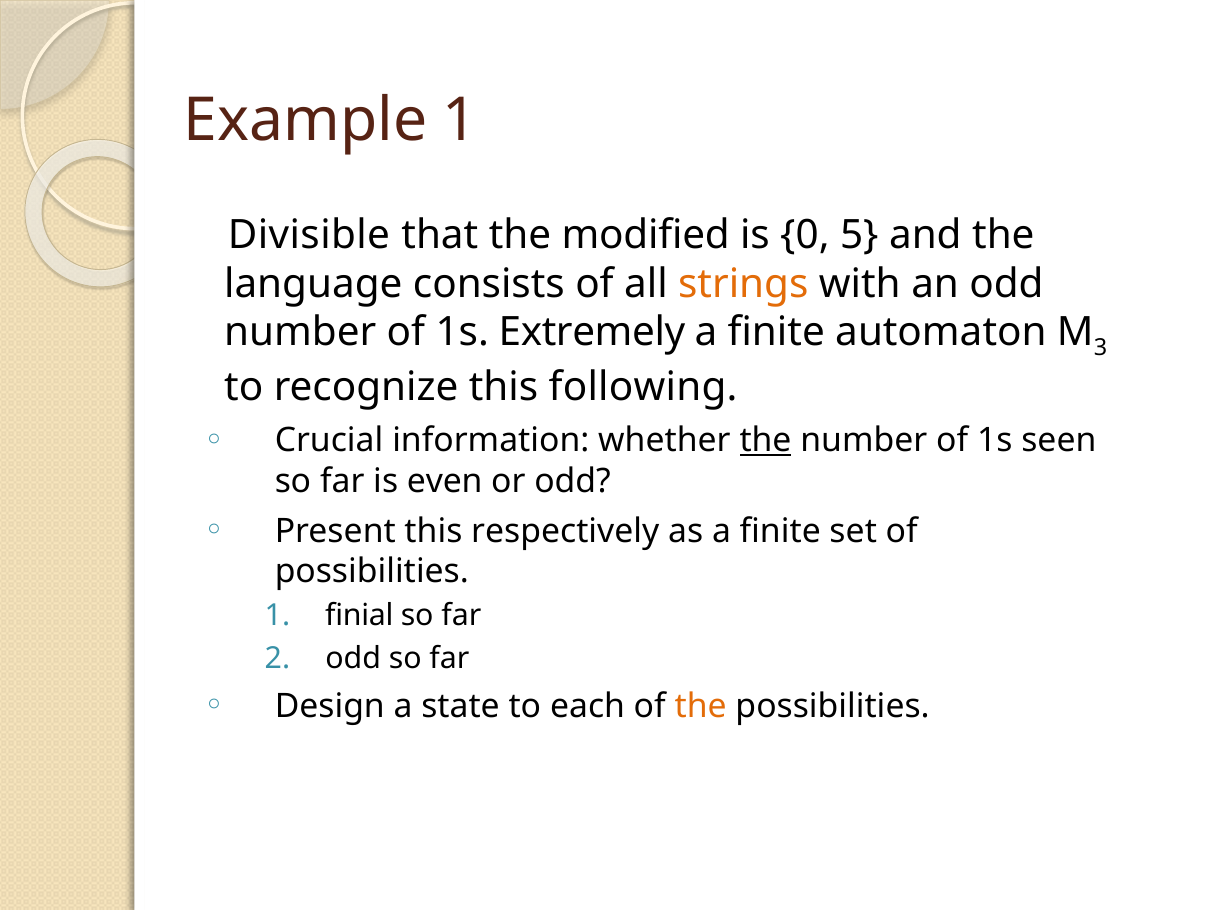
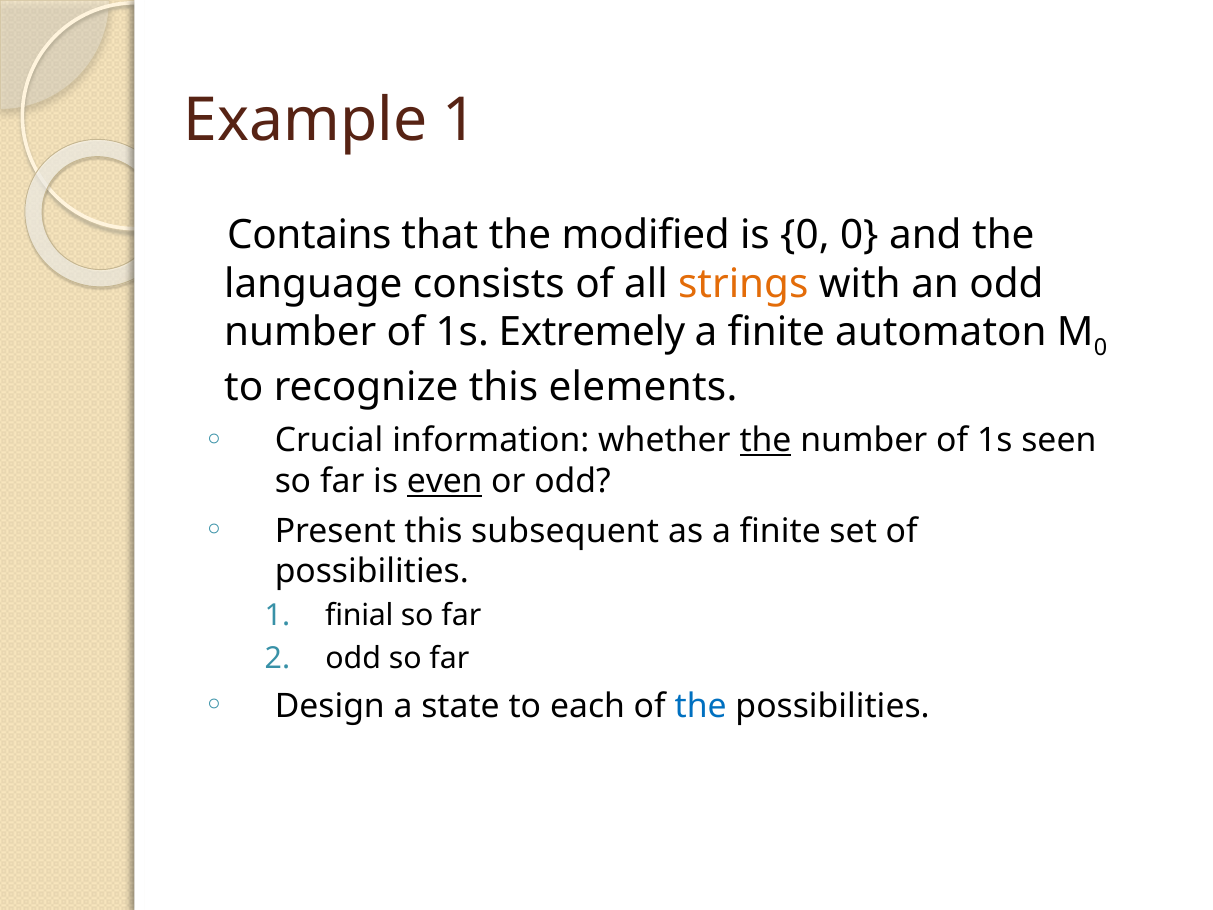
Divisible: Divisible -> Contains (309, 235)
0 5: 5 -> 0 (859, 235)
3: 3 -> 0 (1101, 348)
following: following -> elements (643, 387)
even underline: none -> present (445, 481)
respectively: respectively -> subsequent (565, 531)
the colour: orange -> blue (701, 706)
